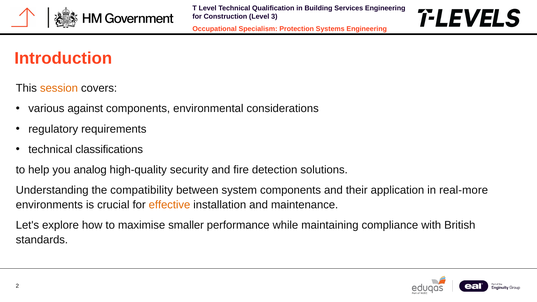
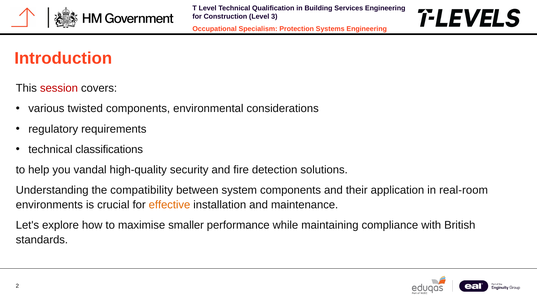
session colour: orange -> red (59, 88)
against: against -> twisted (85, 109)
analog: analog -> vandal (90, 170)
real-more: real-more -> real-room (464, 190)
